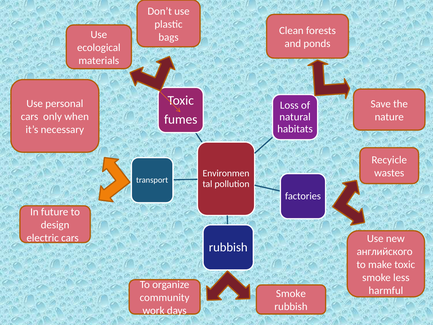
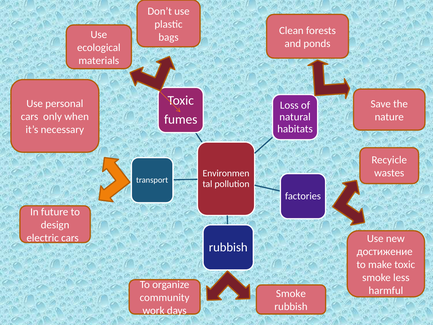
английского: английского -> достижение (385, 251)
